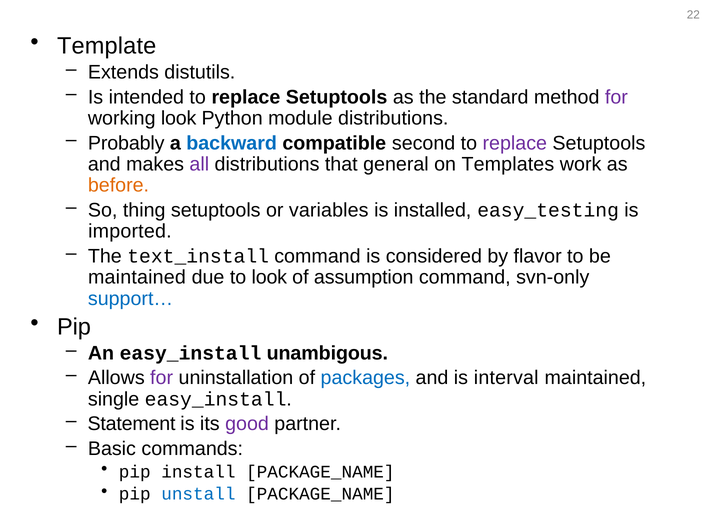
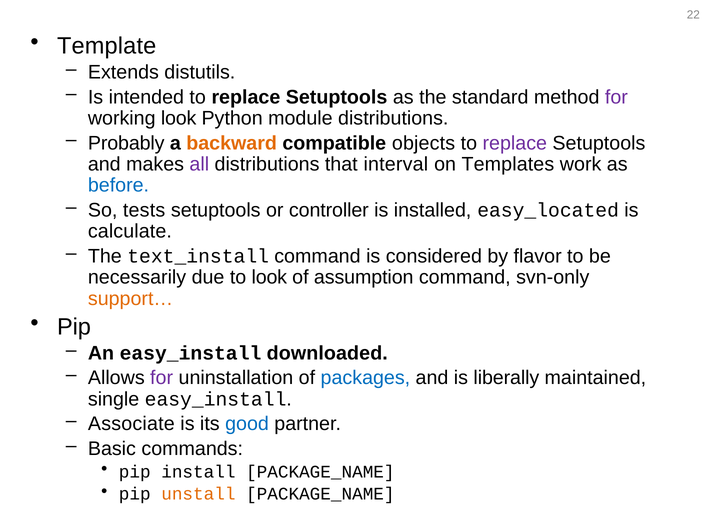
backward colour: blue -> orange (232, 143)
second: second -> objects (424, 143)
general: general -> interval (396, 164)
before colour: orange -> blue (118, 185)
thing: thing -> tests (144, 210)
variables: variables -> controller (329, 210)
easy_testing: easy_testing -> easy_located (548, 210)
imported: imported -> calculate (130, 231)
maintained: maintained -> necessarily (137, 277)
support… colour: blue -> orange (131, 298)
unambigous: unambigous -> downloaded (327, 353)
interval: interval -> liberally (506, 377)
Statement: Statement -> Associate (131, 423)
good colour: purple -> blue (247, 423)
unstall colour: blue -> orange (198, 493)
